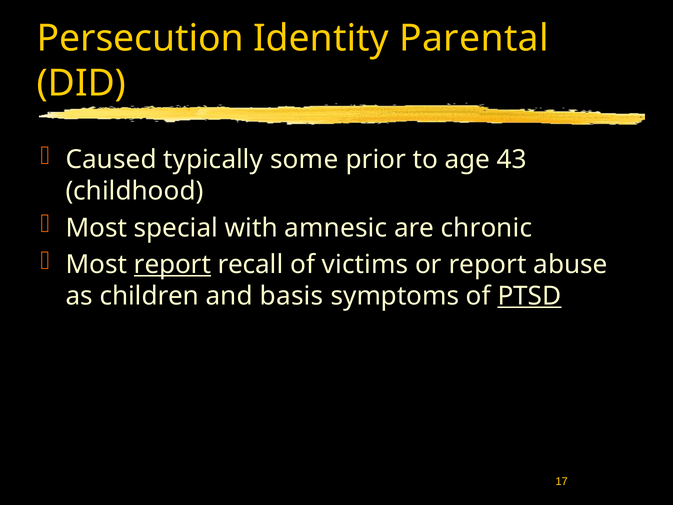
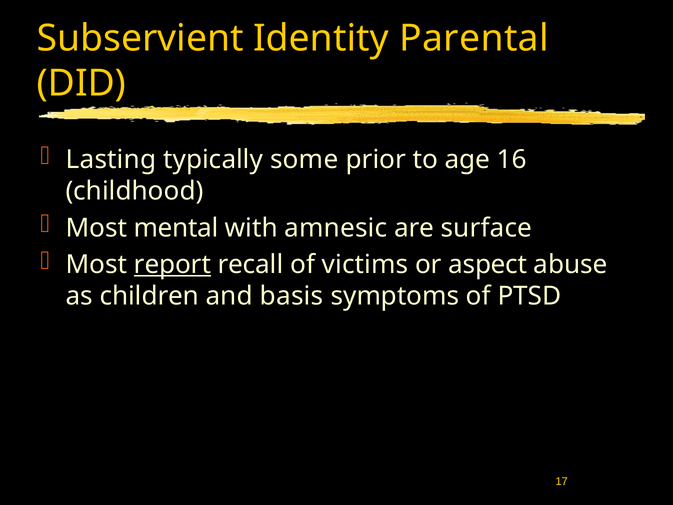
Persecution: Persecution -> Subservient (140, 38)
Caused: Caused -> Lasting (111, 160)
43: 43 -> 16 (512, 160)
special: special -> mental (176, 228)
chronic: chronic -> surface (486, 228)
or report: report -> aspect (488, 265)
PTSD underline: present -> none (529, 296)
